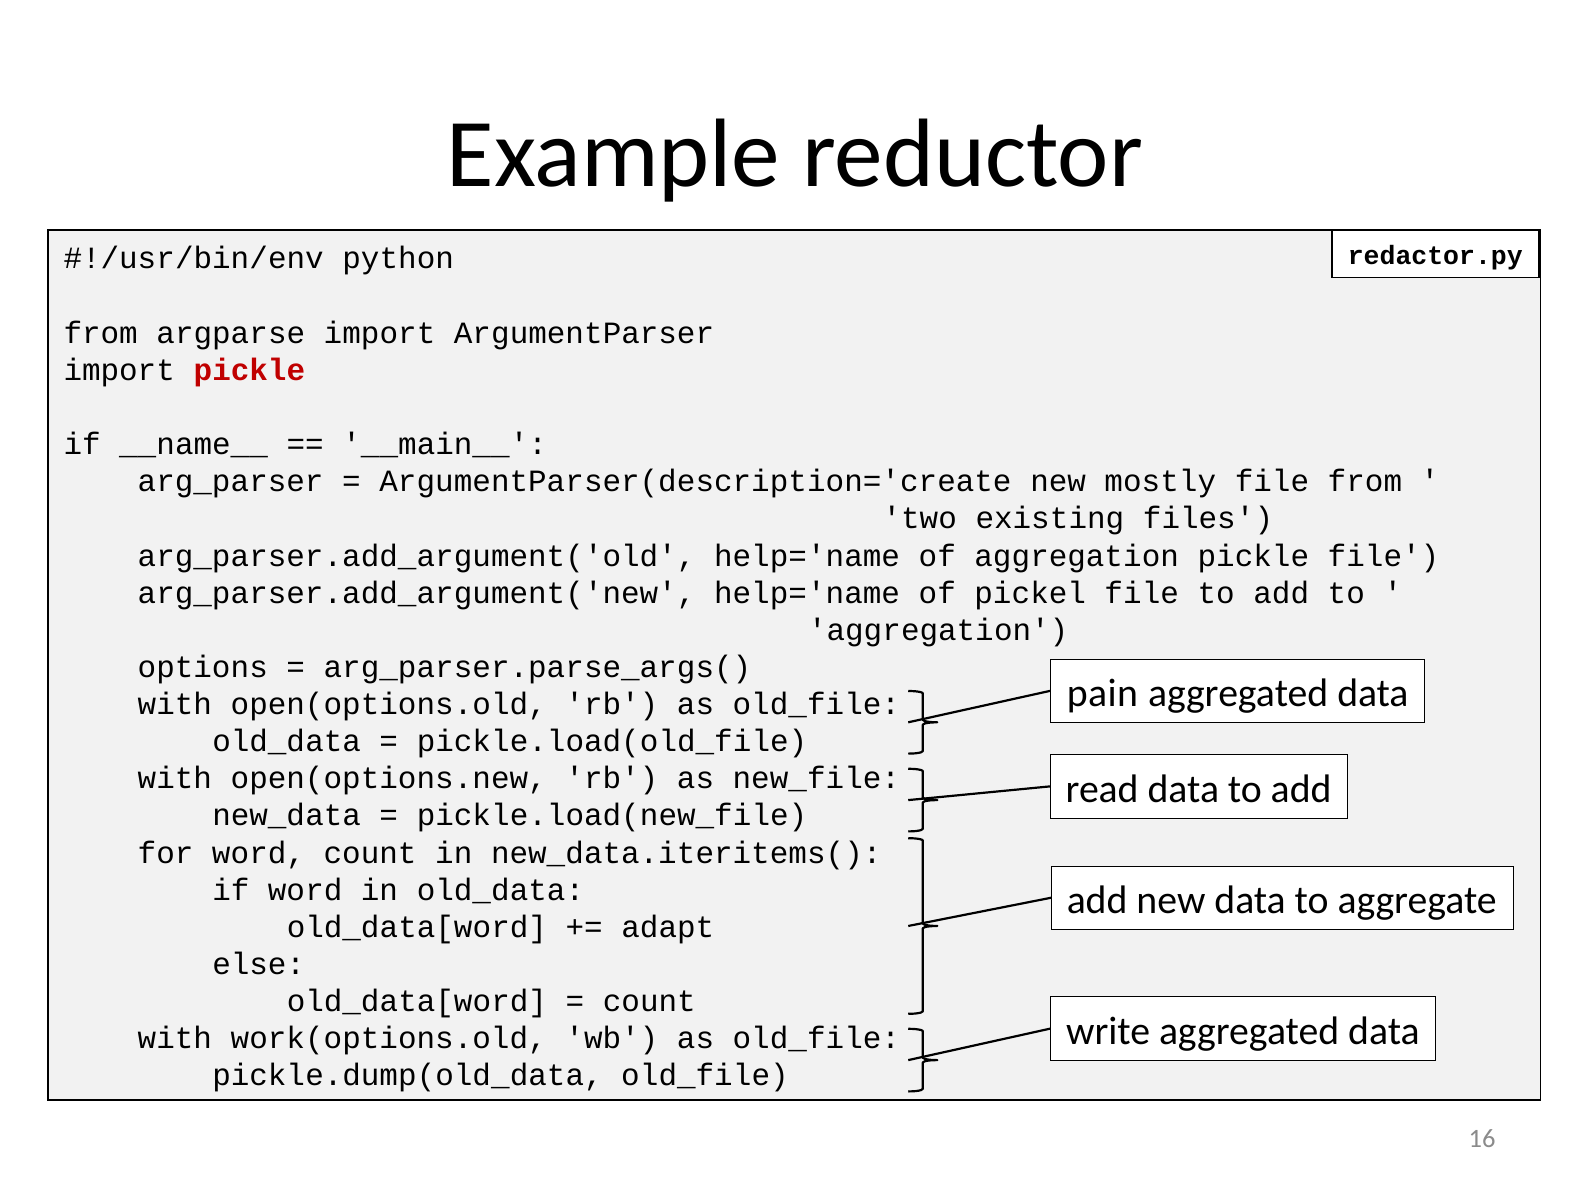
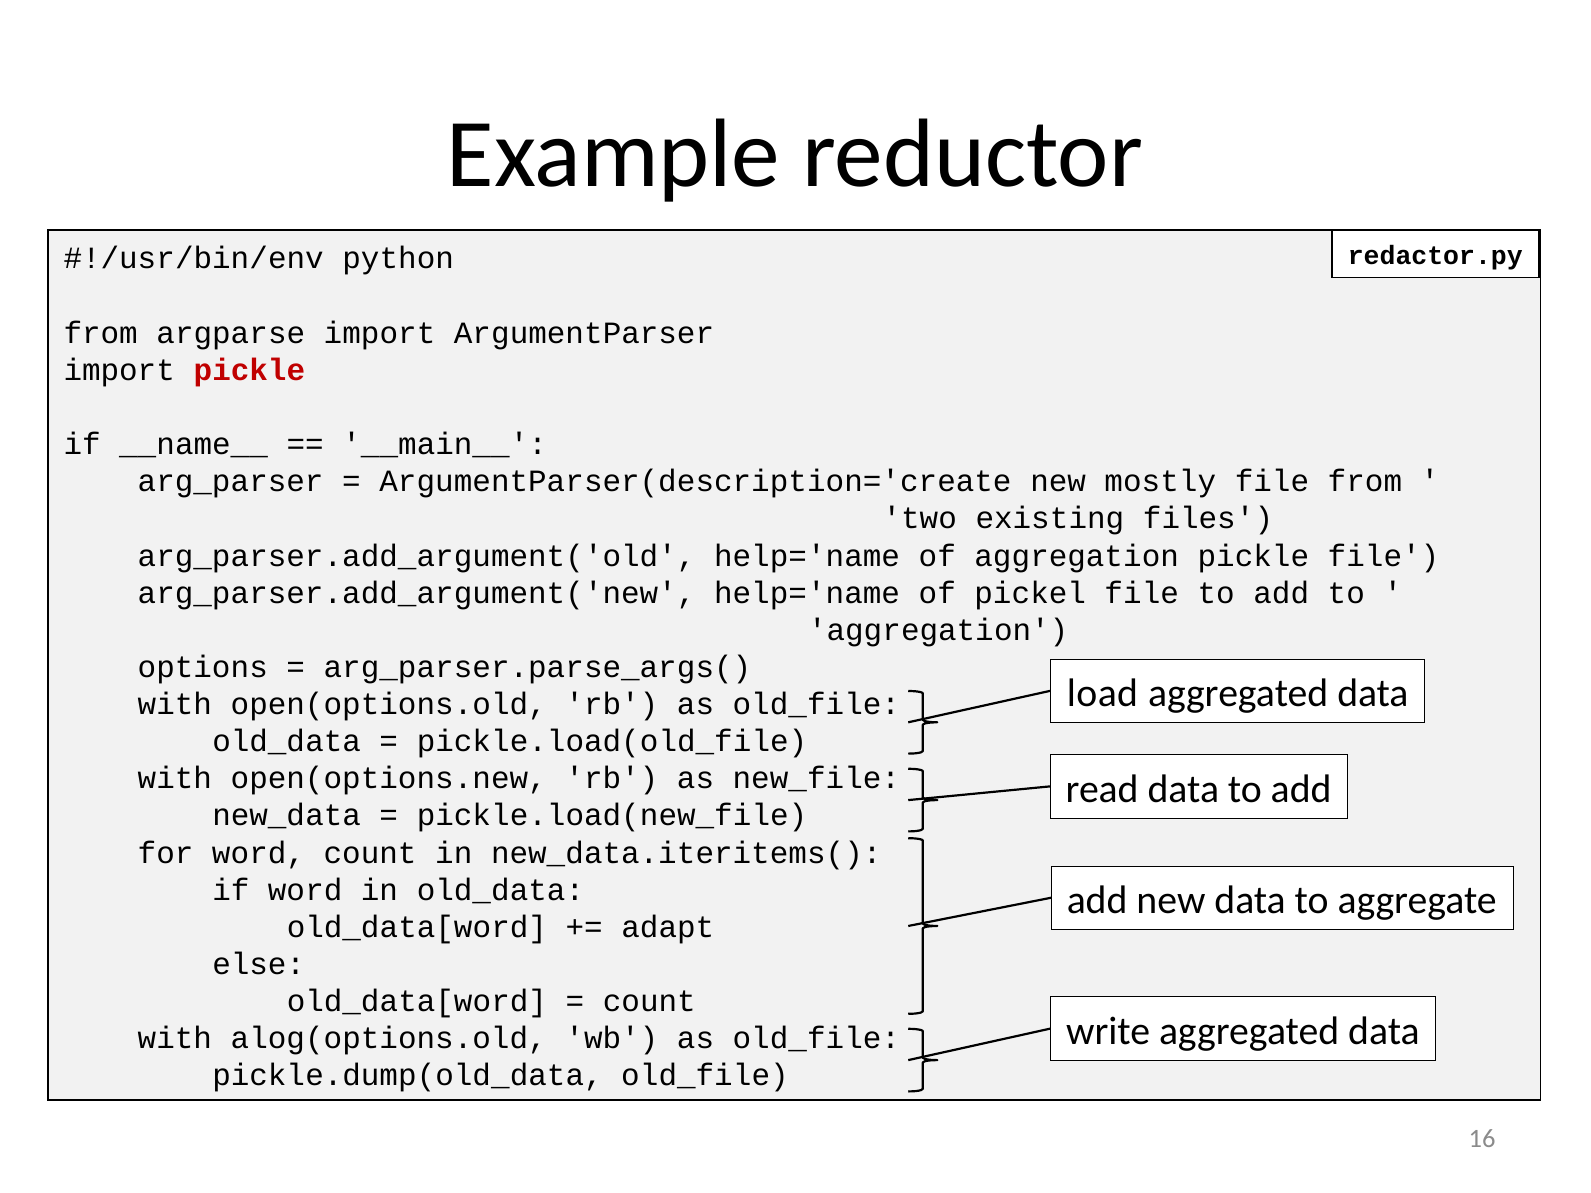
pain: pain -> load (1102, 694)
work(options.old: work(options.old -> alog(options.old (389, 1039)
